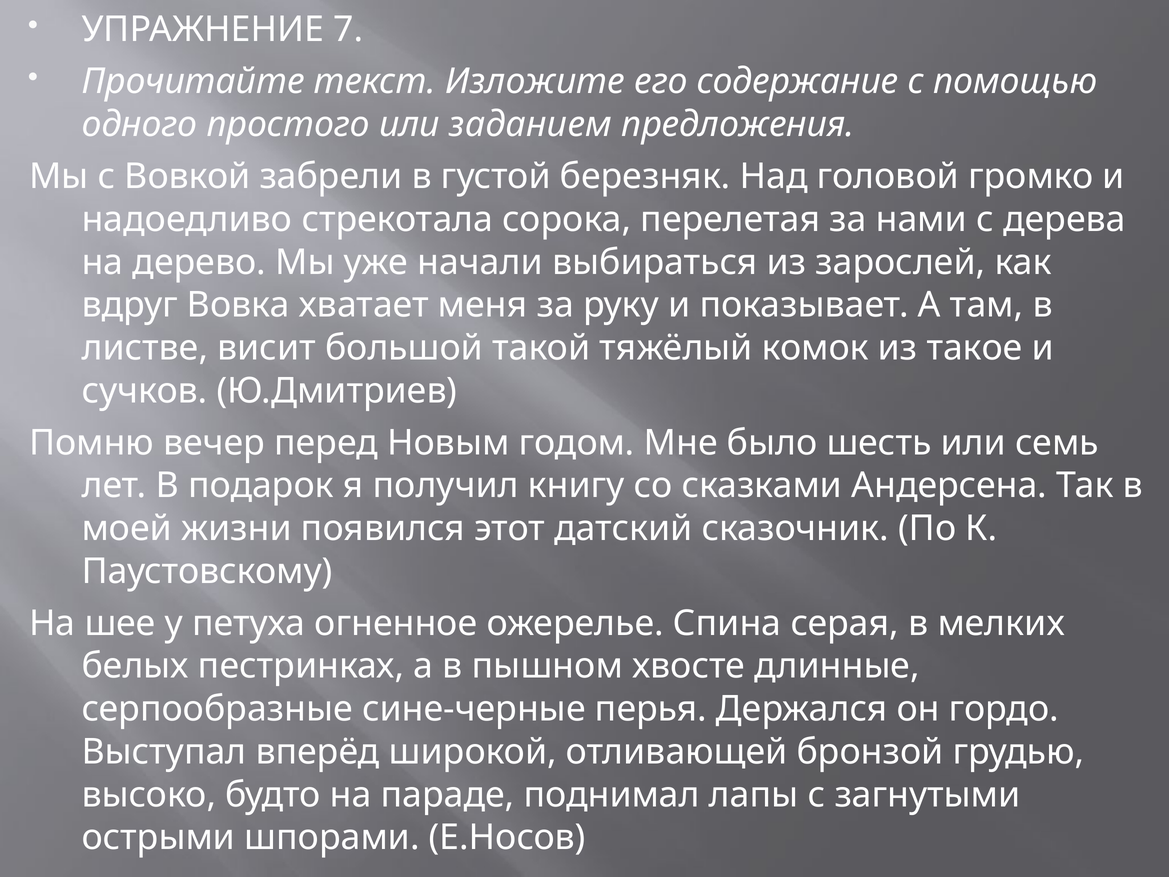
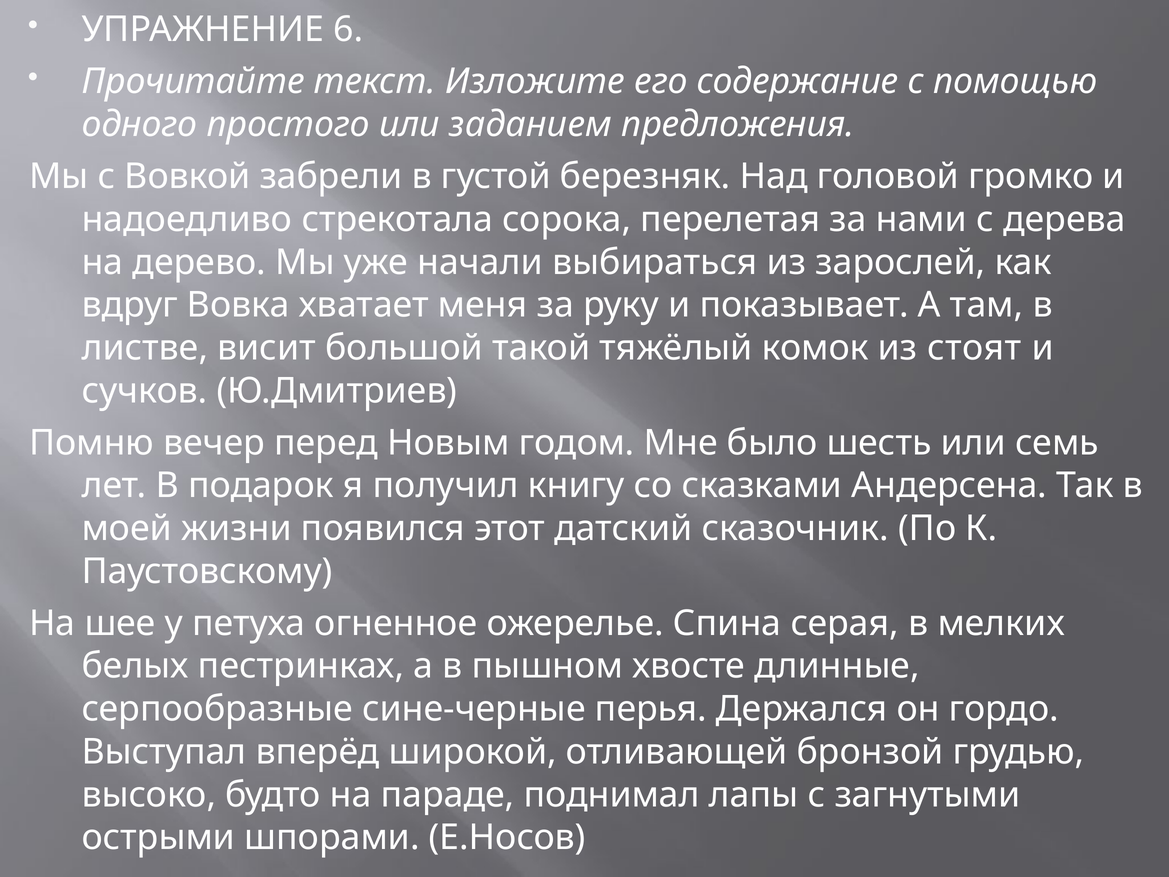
7: 7 -> 6 (348, 30)
такое: такое -> стоят (974, 348)
